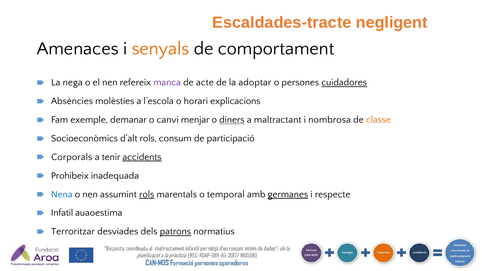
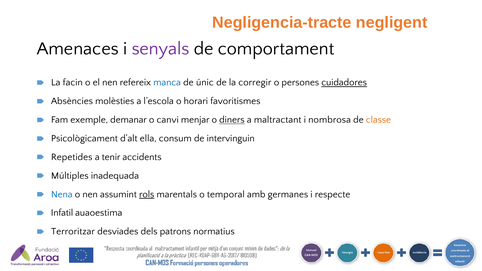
Escaldades-tracte: Escaldades-tracte -> Negligencia-tracte (282, 23)
senyals colour: orange -> purple (161, 49)
nega: nega -> facin (73, 83)
manca colour: purple -> blue (167, 83)
acte: acte -> únic (205, 83)
adoptar: adoptar -> corregir (255, 83)
explicacions: explicacions -> favoritismes (235, 101)
Socioeconòmics: Socioeconòmics -> Psicològicament (84, 138)
d’alt rols: rols -> ella (148, 138)
participació: participació -> intervinguin (231, 138)
Corporals: Corporals -> Repetides (72, 157)
accidents underline: present -> none (142, 157)
Prohibeix: Prohibeix -> Múltiples (70, 176)
germanes underline: present -> none (288, 194)
patrons underline: present -> none (175, 232)
